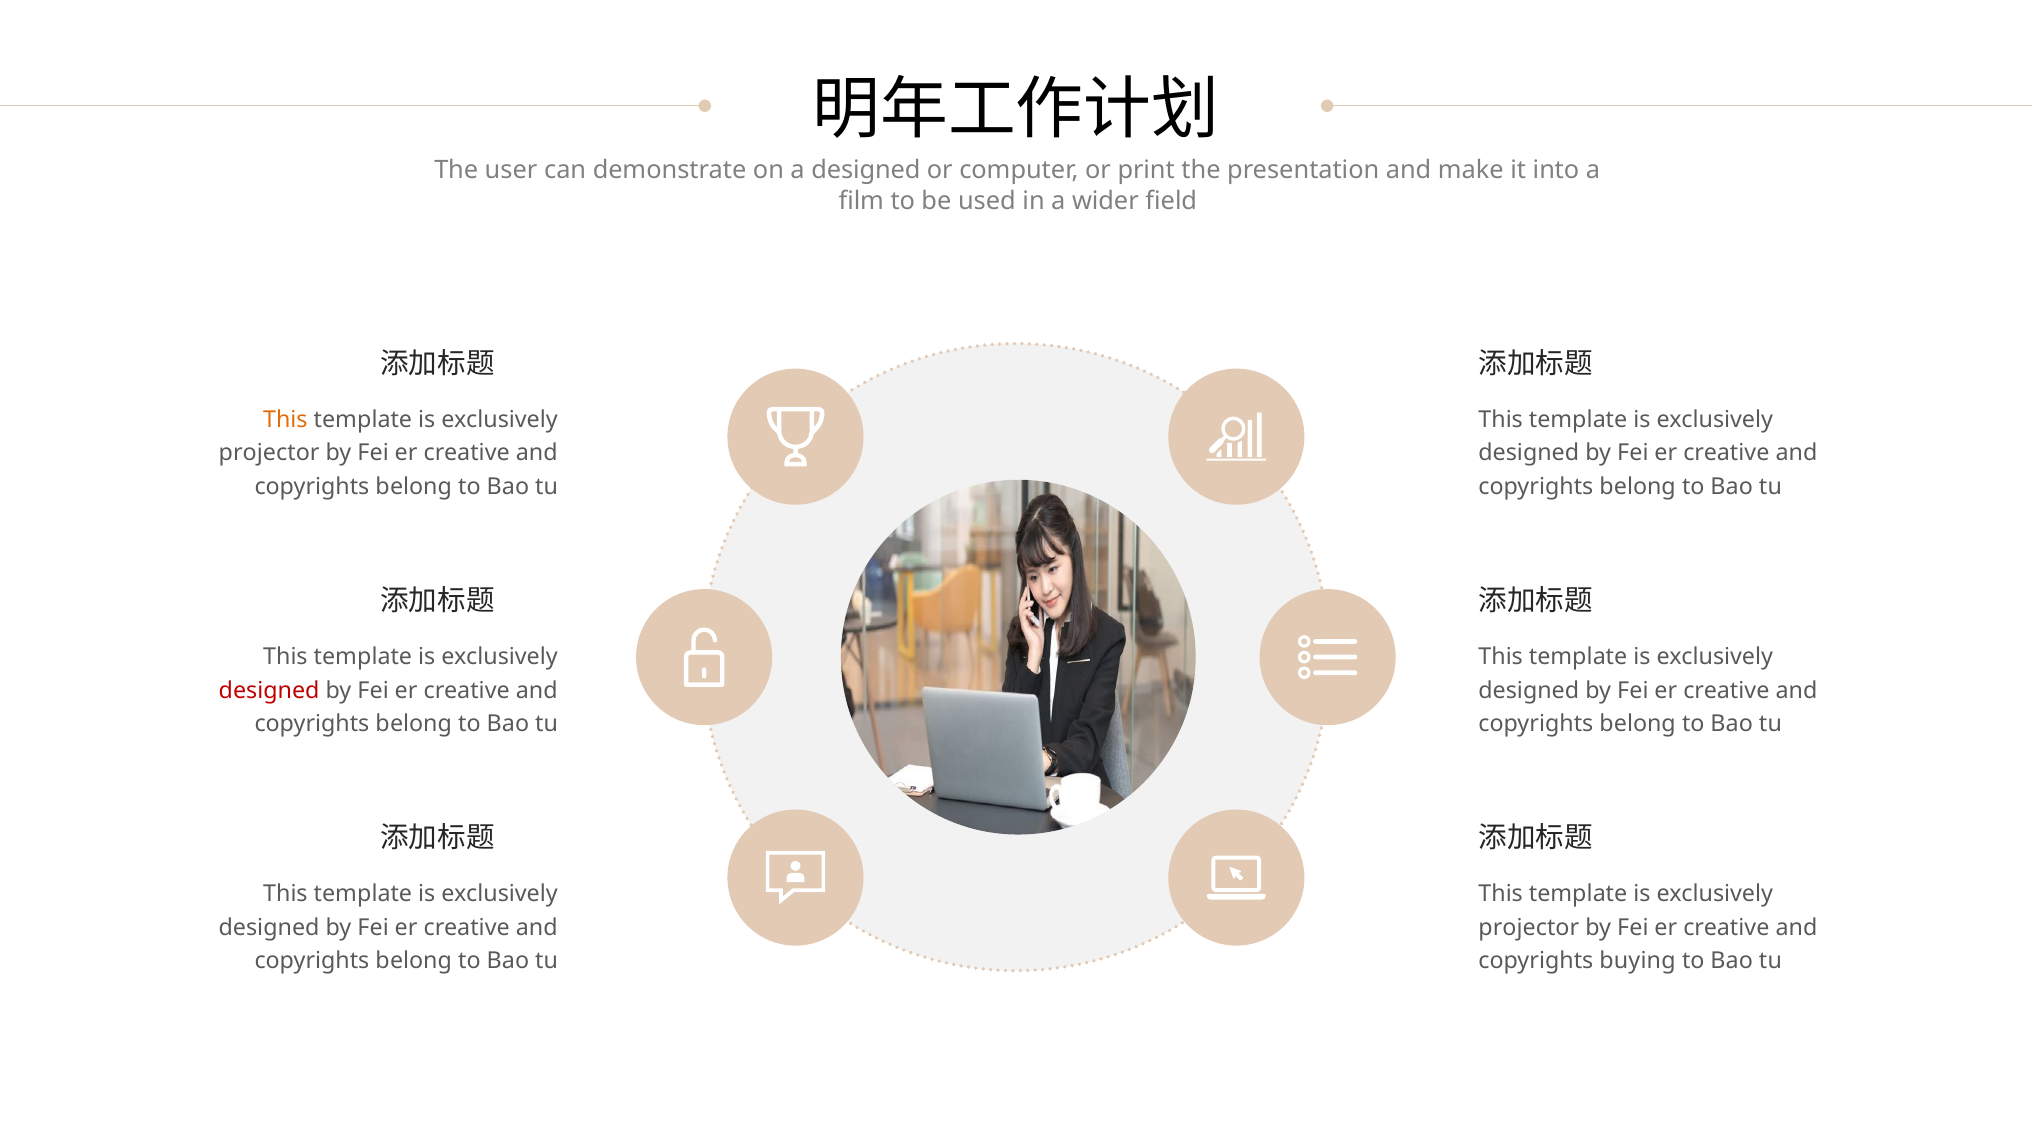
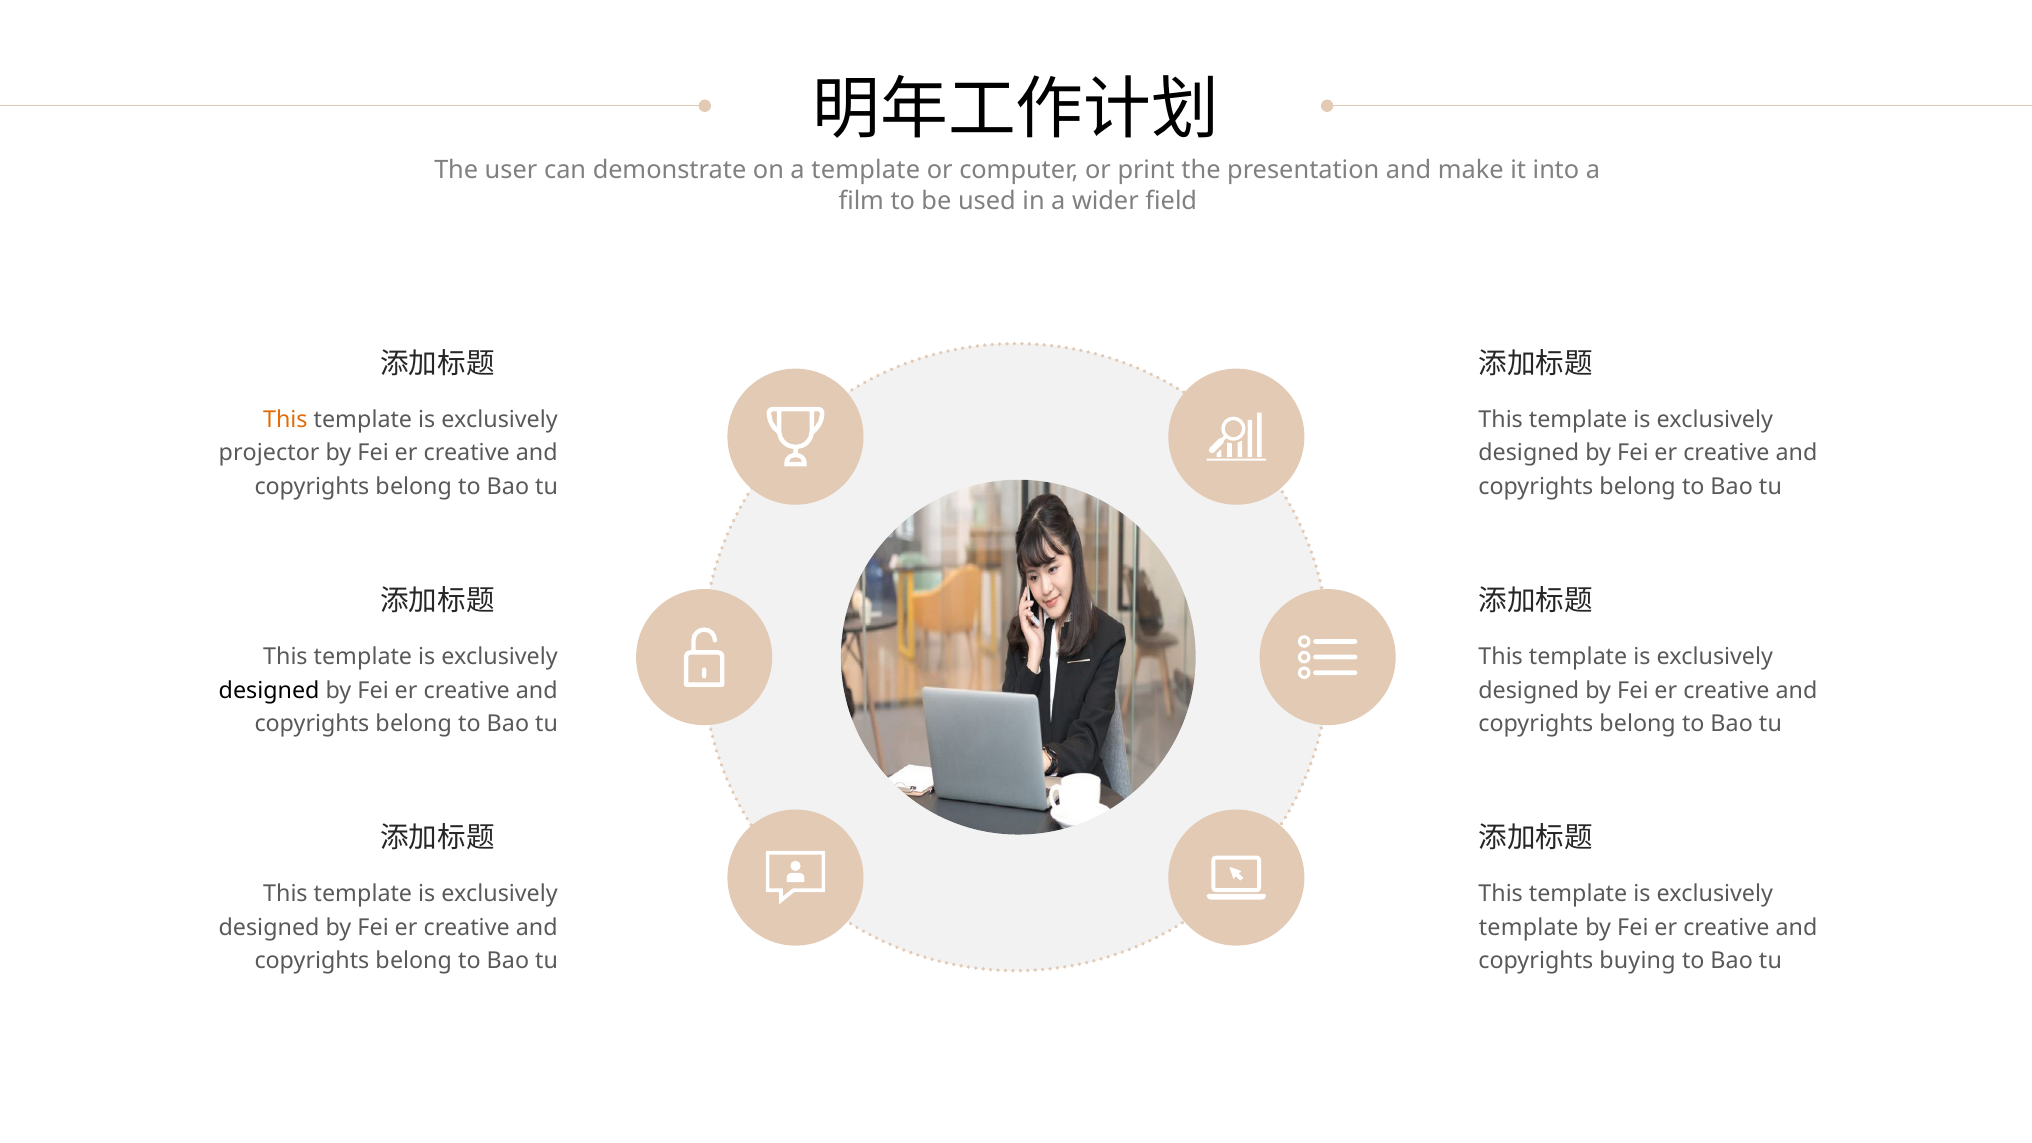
a designed: designed -> template (866, 170)
designed colour: red -> black (269, 690)
projector: projector -> template (1529, 927)
